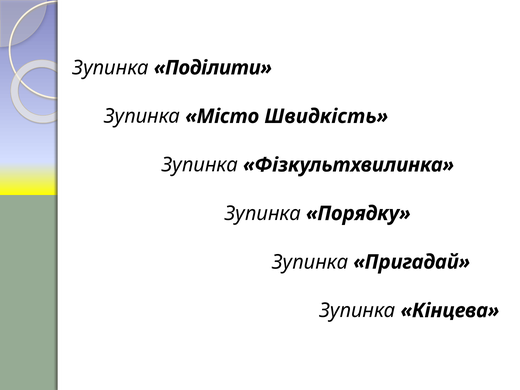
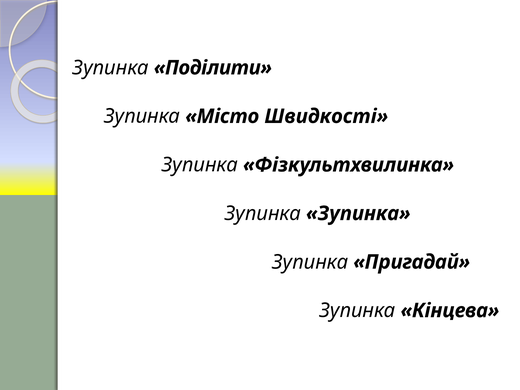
Швидкість: Швидкість -> Швидкості (326, 116)
Порядку: Порядку -> Зупинка (358, 213)
